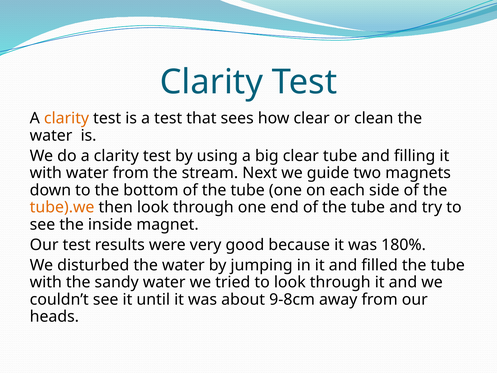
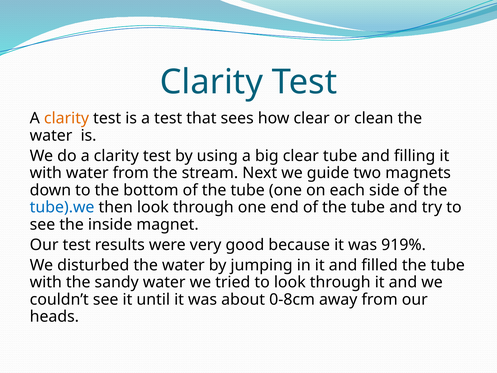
tube).we colour: orange -> blue (62, 207)
180%: 180% -> 919% (404, 245)
9-8cm: 9-8cm -> 0-8cm (292, 299)
